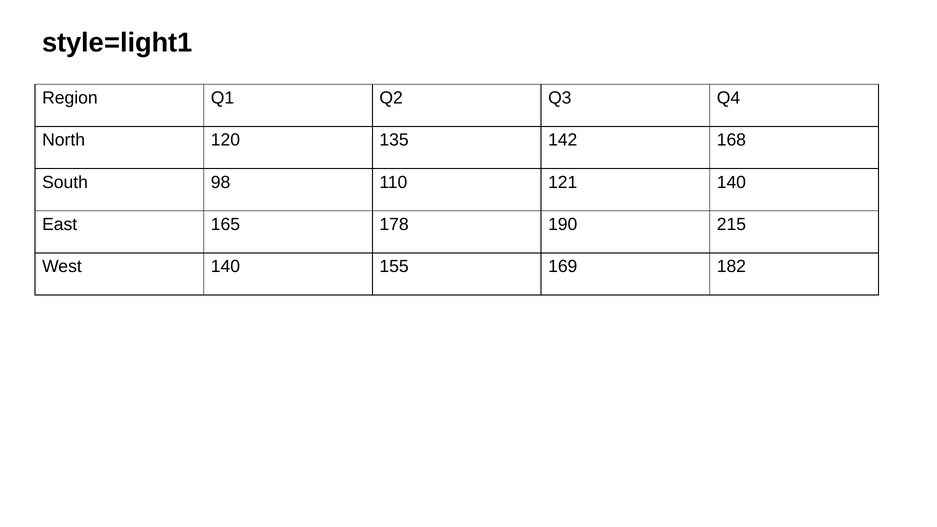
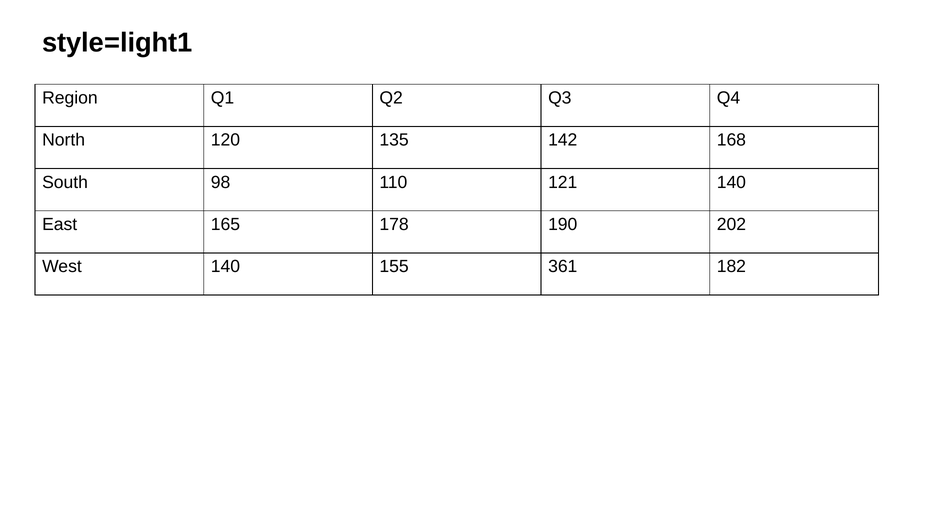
215: 215 -> 202 (731, 224)
169: 169 -> 361 (563, 267)
